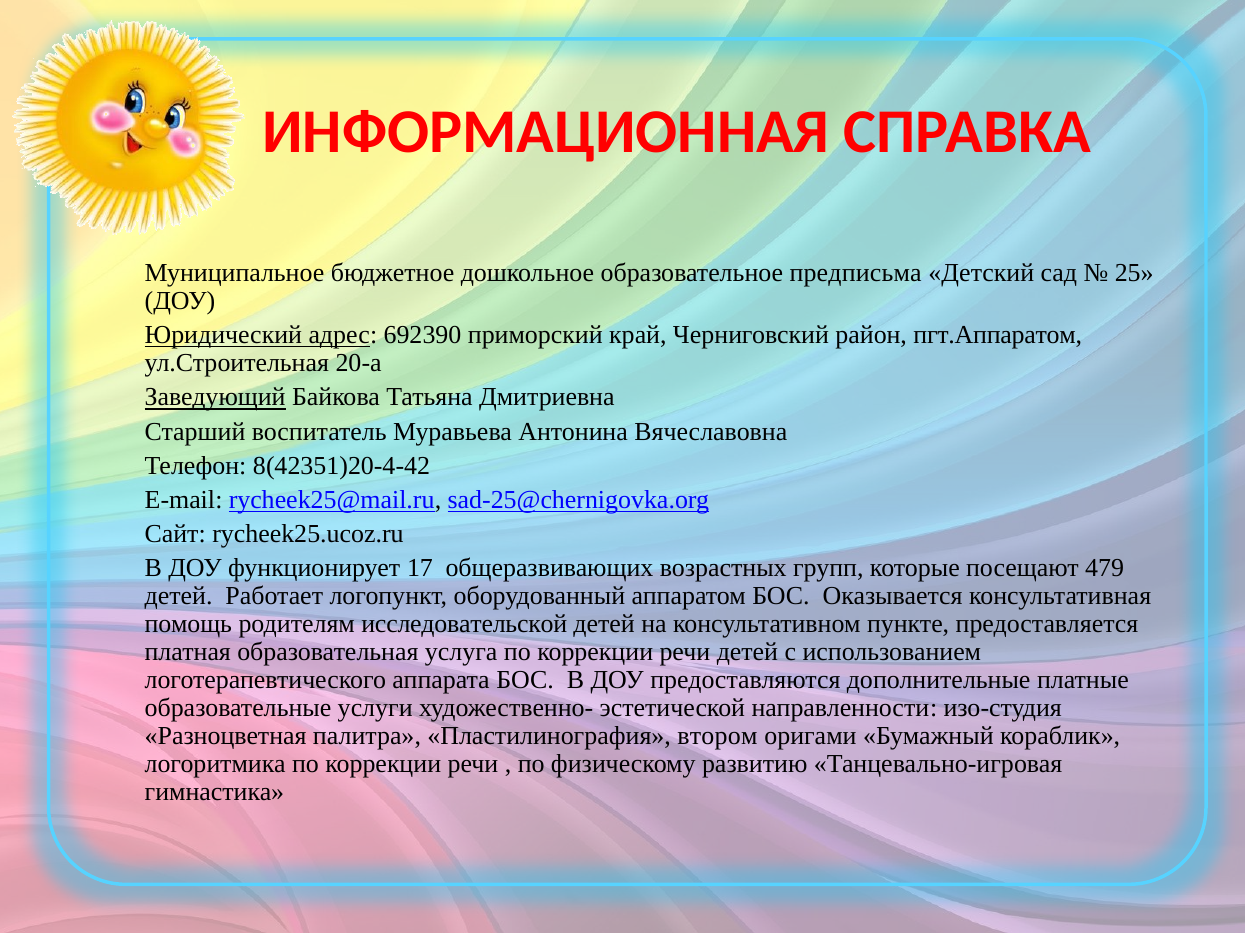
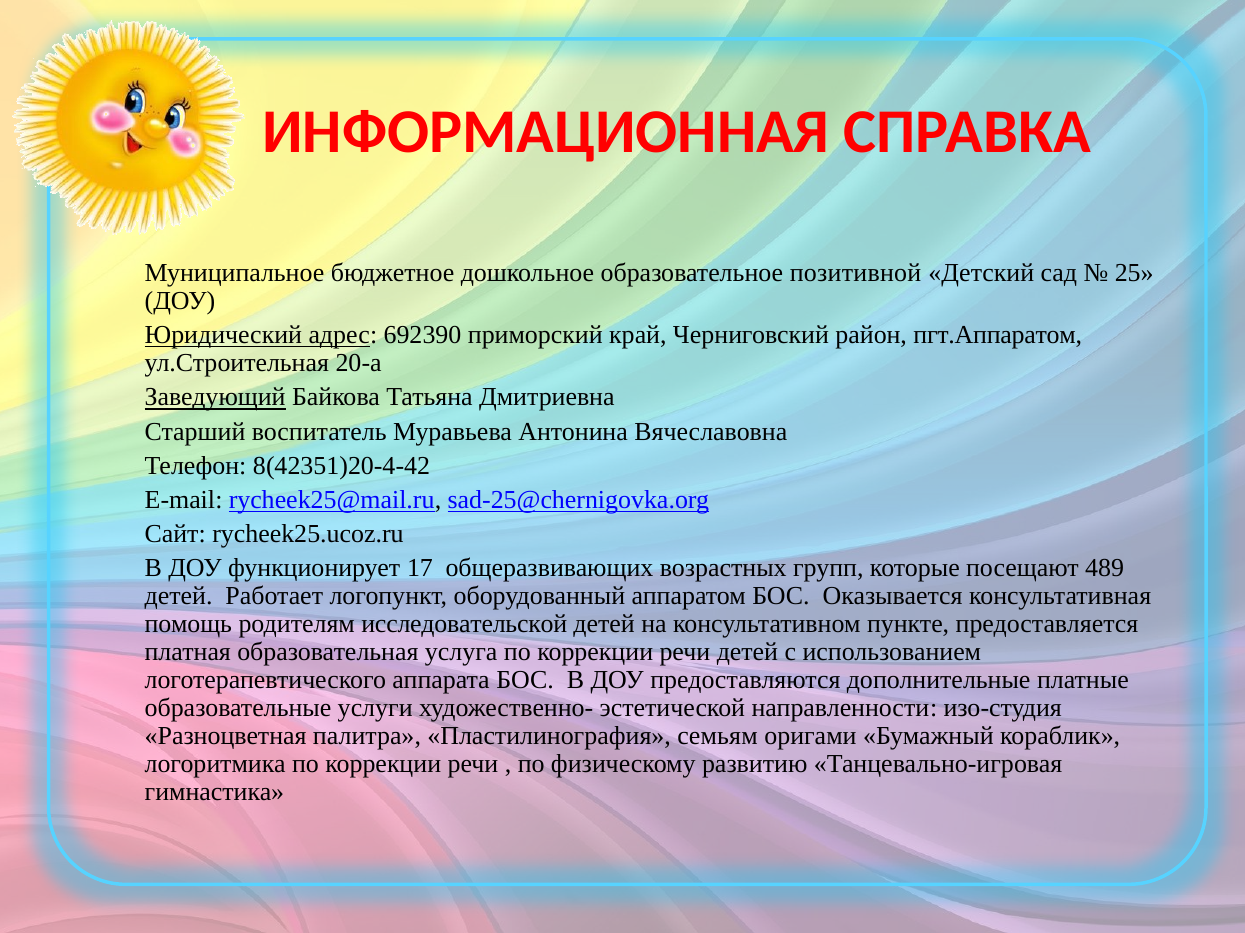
предписьма: предписьма -> позитивной (856, 273)
479: 479 -> 489 (1105, 569)
втором: втором -> семьям (717, 737)
